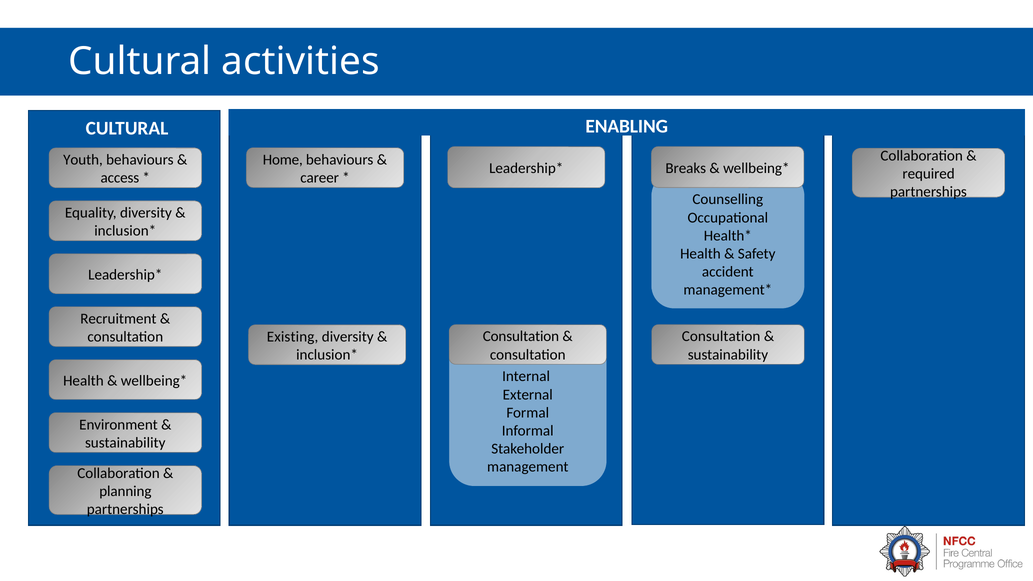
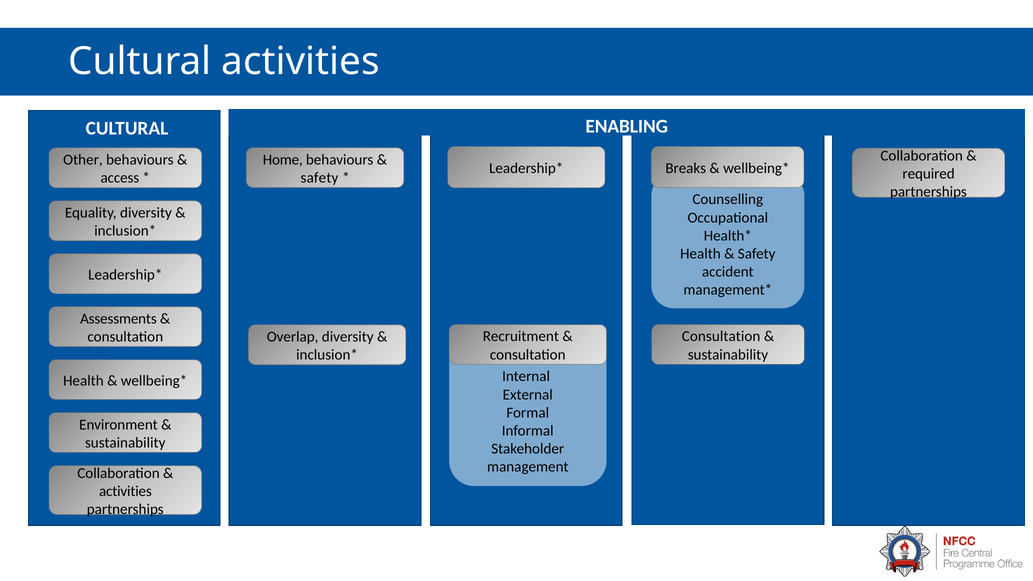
Youth: Youth -> Other (83, 160)
career: career -> safety (319, 178)
Recruitment: Recruitment -> Assessments (118, 319)
Consultation: Consultation -> Recruitment (521, 336)
Existing: Existing -> Overlap (293, 337)
planning: planning -> activities (125, 491)
